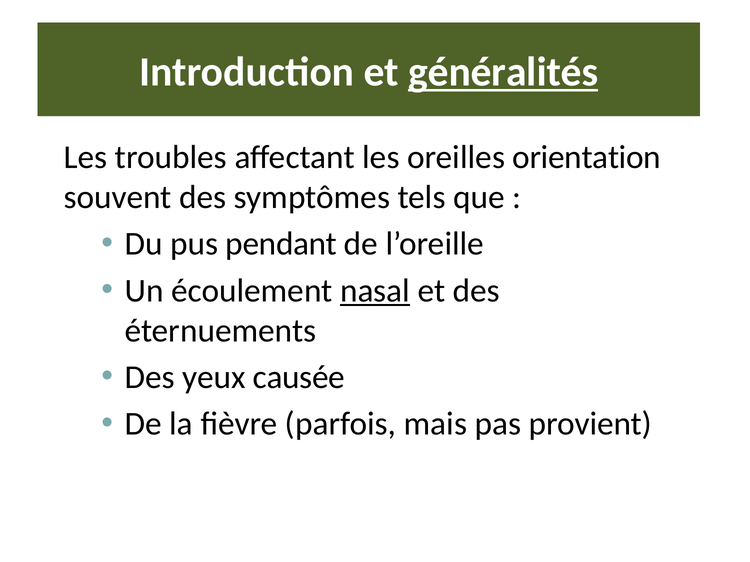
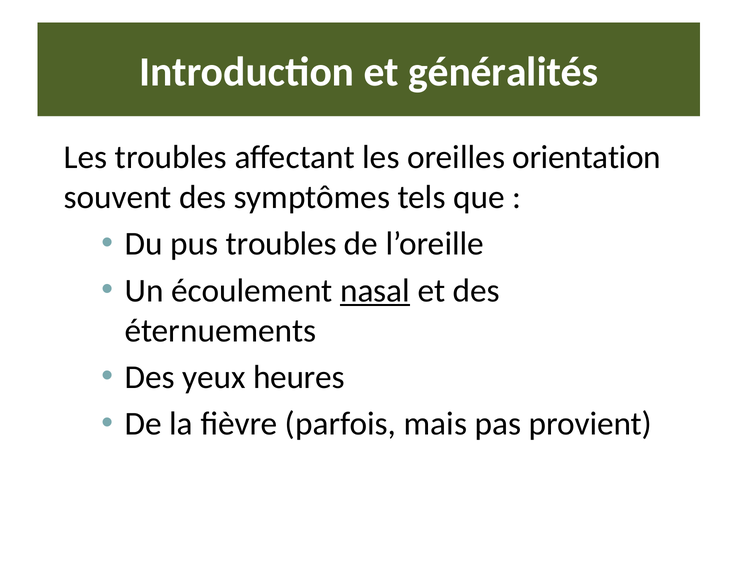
généralités underline: present -> none (503, 72)
pus pendant: pendant -> troubles (281, 244)
causée: causée -> heures (299, 378)
